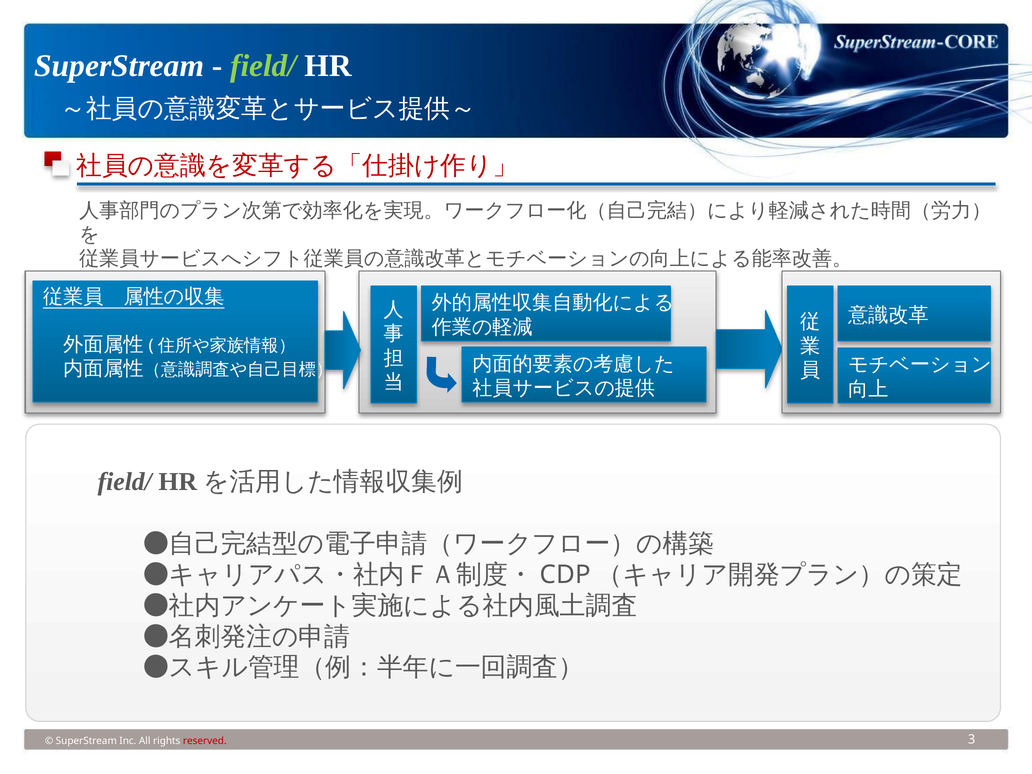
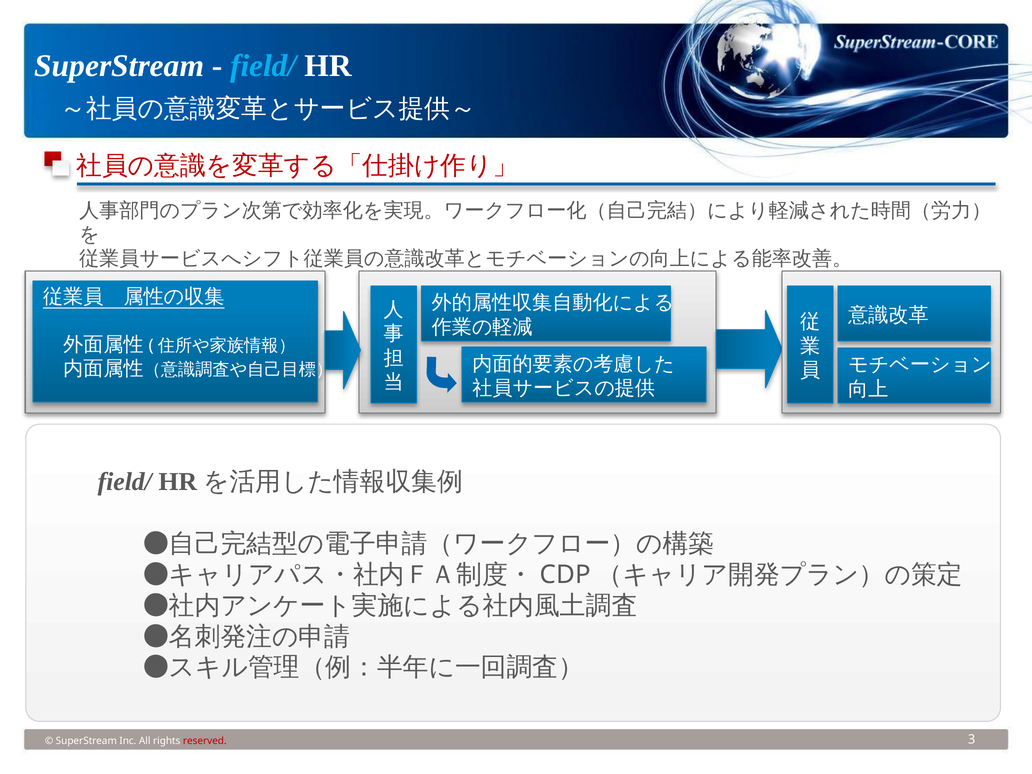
field/ colour: light green -> light blue (263, 66)
